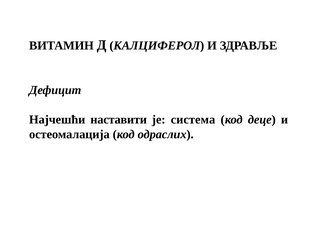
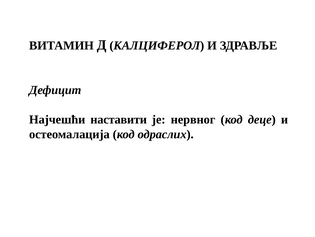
система: система -> нервног (193, 119)
